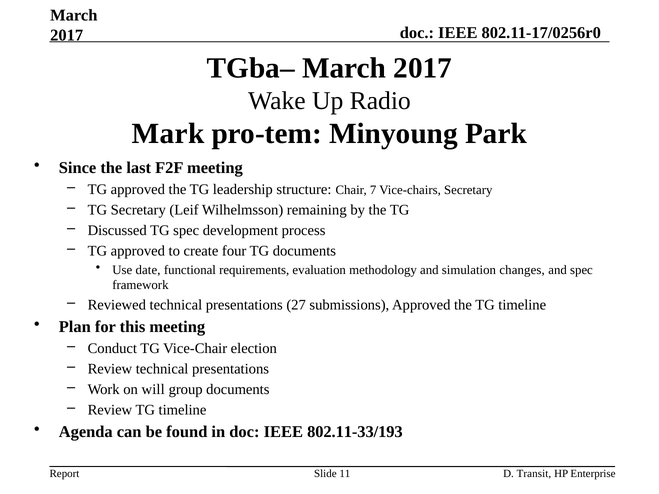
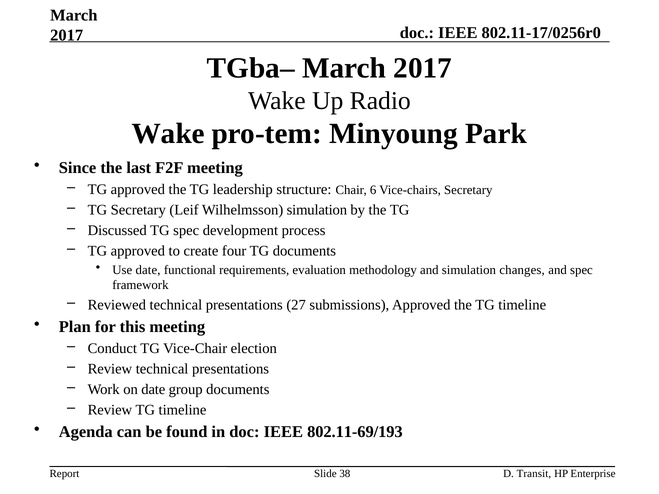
Mark: Mark -> Wake (168, 134)
7: 7 -> 6 (373, 190)
Wilhelmsson remaining: remaining -> simulation (317, 210)
on will: will -> date (153, 389)
802.11-33/193: 802.11-33/193 -> 802.11-69/193 (355, 432)
11: 11 -> 38 (345, 474)
